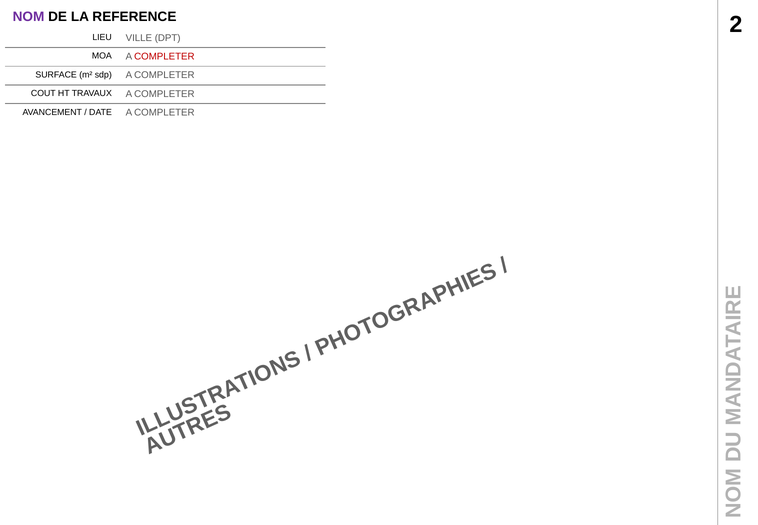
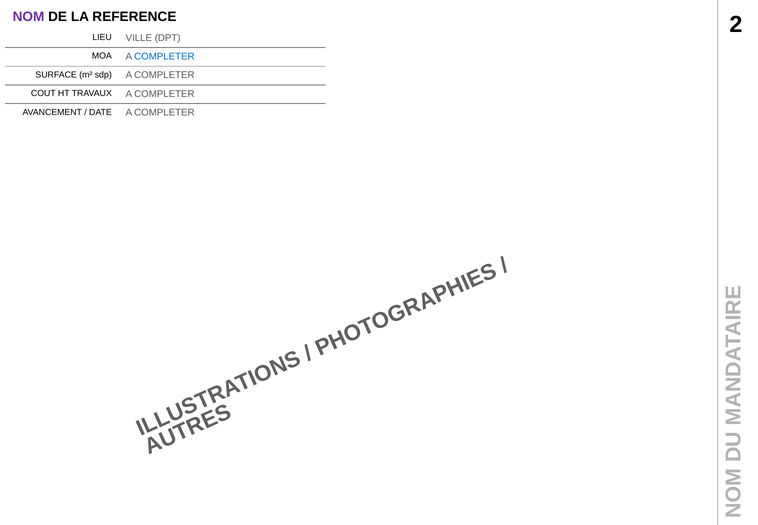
COMPLETER colour: red -> blue (164, 56)
